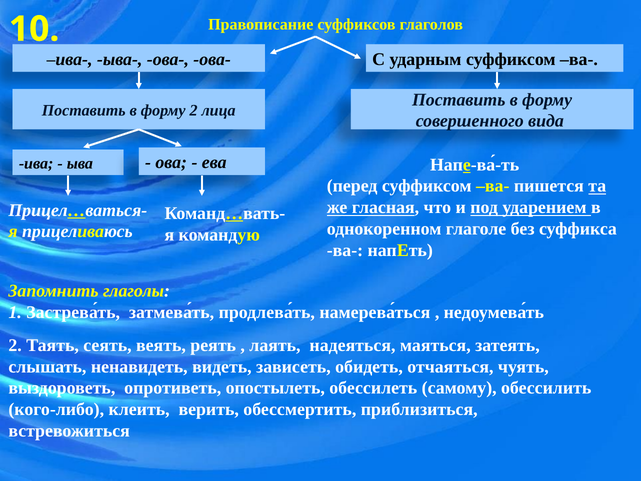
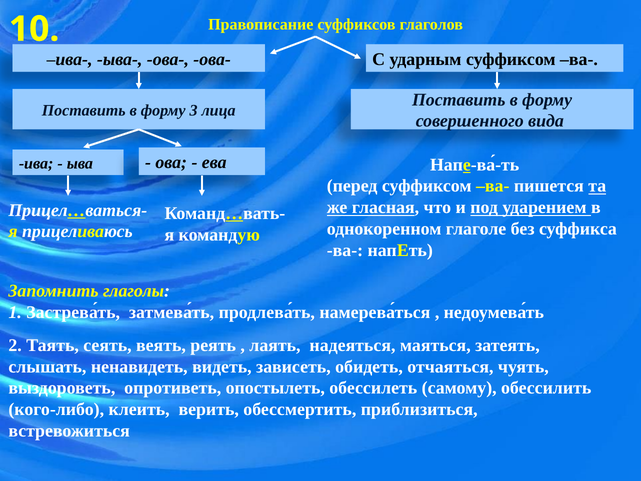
форму 2: 2 -> 3 (194, 110)
